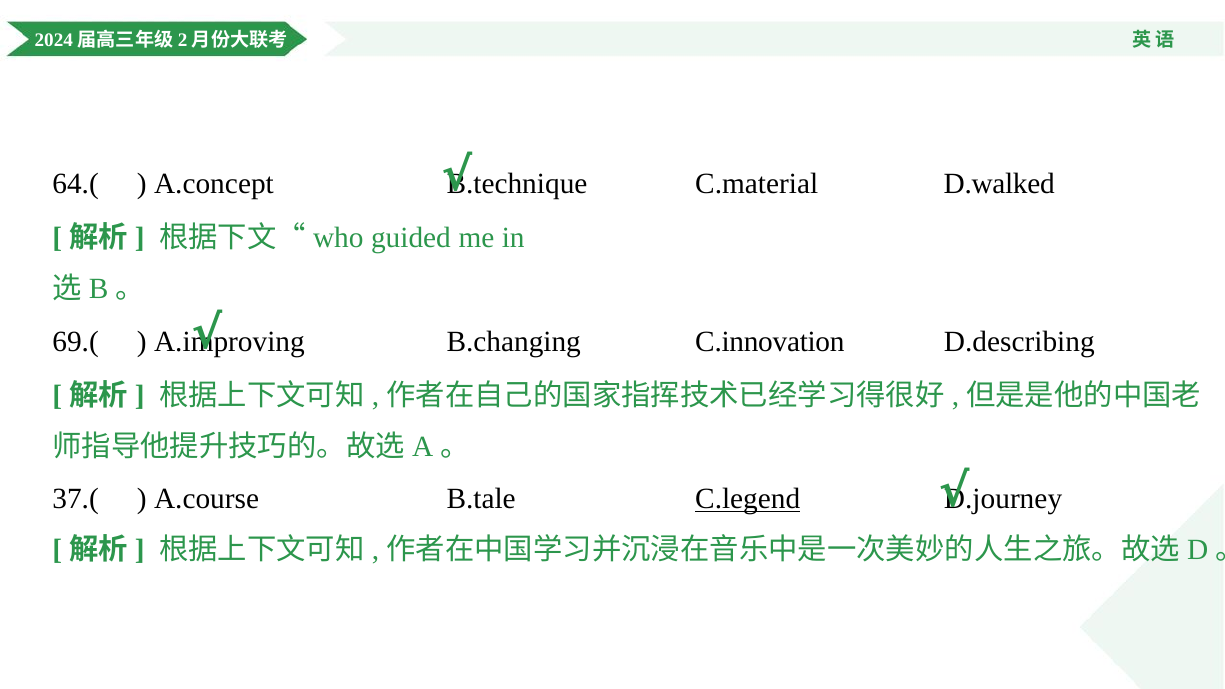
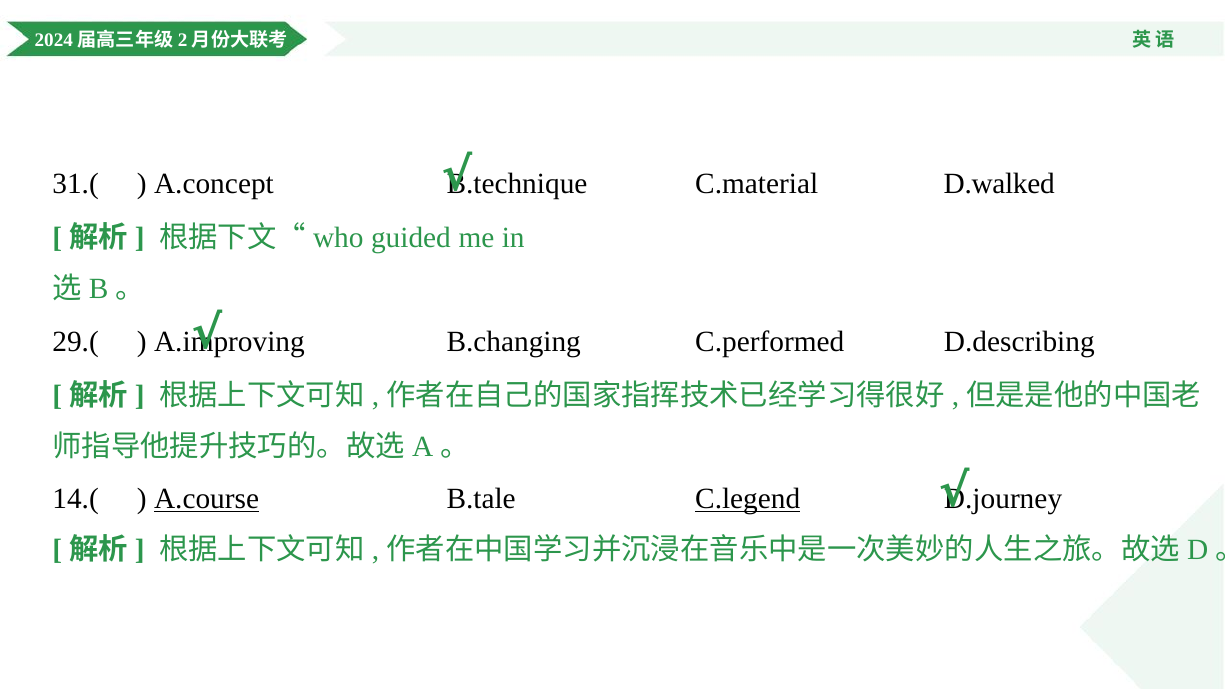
64.(: 64.( -> 31.( (76, 183)
69.(: 69.( -> 29.( (76, 341)
C.innovation: C.innovation -> C.performed (770, 341)
37.(: 37.( -> 14.( (76, 499)
A.course underline: none -> present (207, 499)
